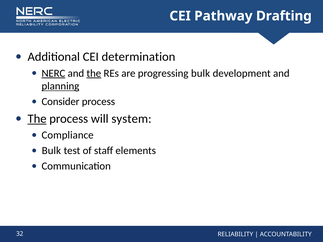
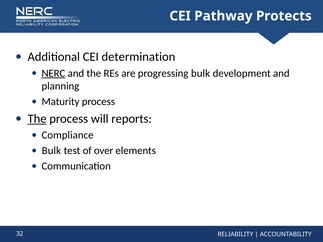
Drafting: Drafting -> Protects (284, 16)
the underline: present -> none (94, 73)
planning underline: present -> none (60, 86)
Consider: Consider -> Maturity (61, 102)
system: system -> reports (132, 119)
staff: staff -> over (104, 151)
